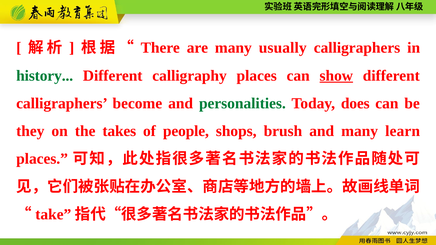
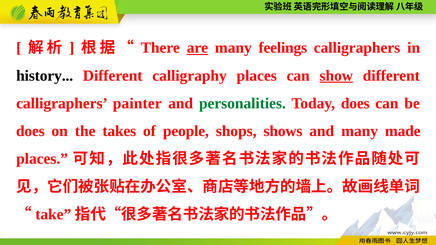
are underline: none -> present (197, 48)
usually: usually -> feelings (283, 48)
history colour: green -> black (45, 76)
become: become -> painter (137, 103)
they: they -> does (30, 131)
brush: brush -> shows (283, 131)
learn: learn -> made (403, 131)
